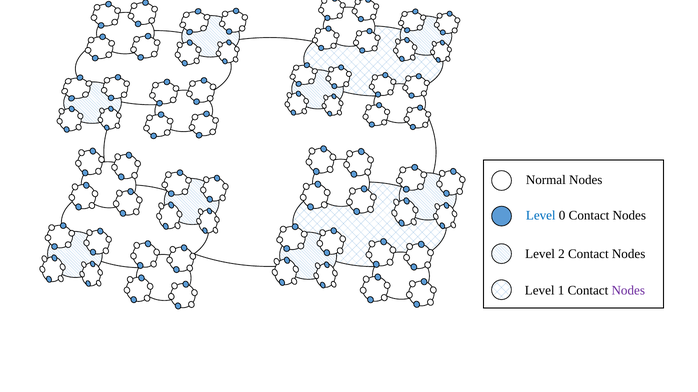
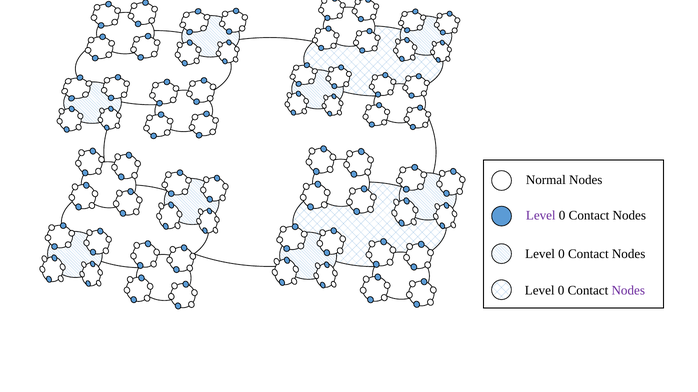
Level colour: blue -> purple (541, 216)
2: 2 -> 0 (561, 254)
1: 1 -> 0 (561, 291)
